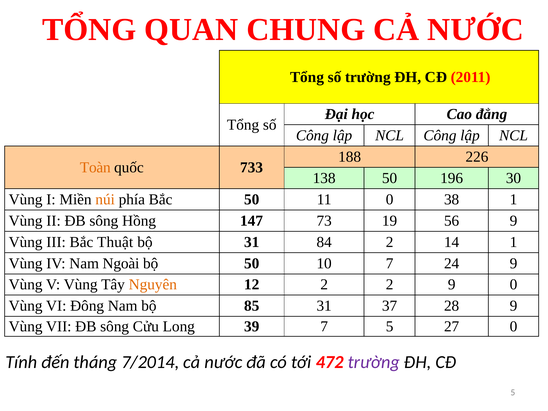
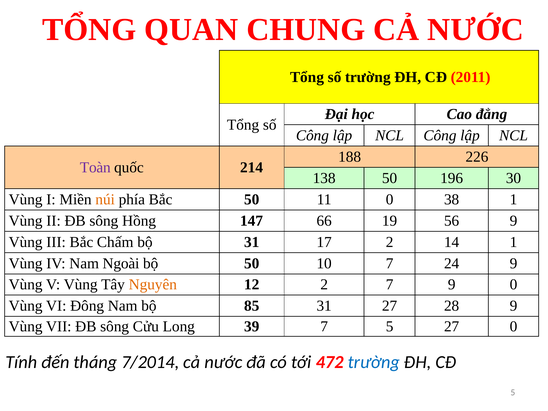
Toàn colour: orange -> purple (95, 168)
733: 733 -> 214 (252, 168)
73: 73 -> 66 (324, 221)
Thuật: Thuật -> Chấm (115, 242)
84: 84 -> 17 (324, 242)
2 2: 2 -> 7 (390, 285)
31 37: 37 -> 27 (390, 306)
trường colour: purple -> blue (374, 362)
